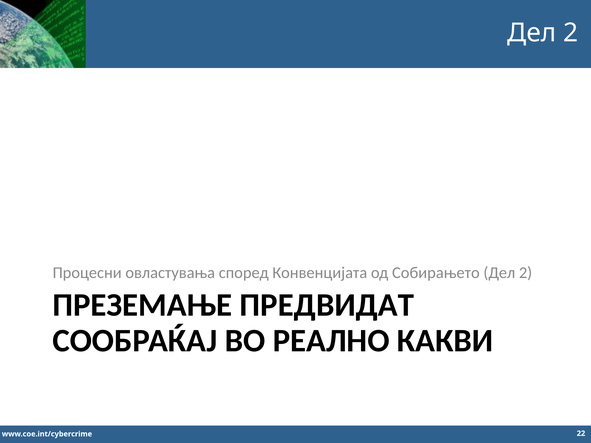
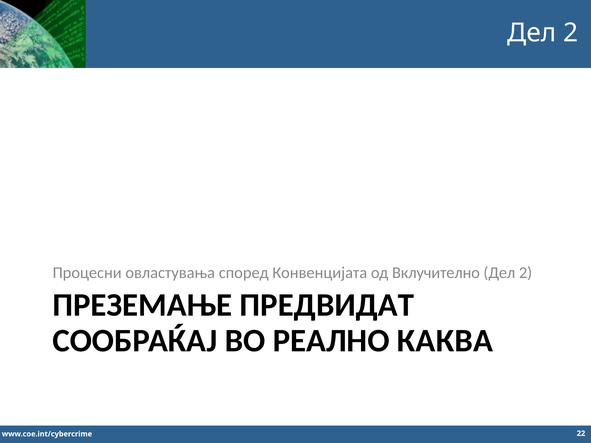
Собирањето: Собирањето -> Вклучително (436, 273)
КАКВИ: КАКВИ -> КАКВА (445, 341)
